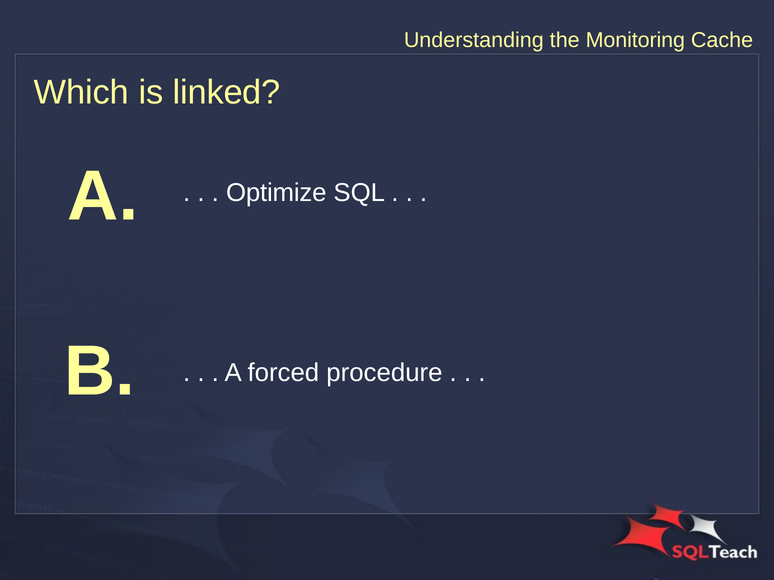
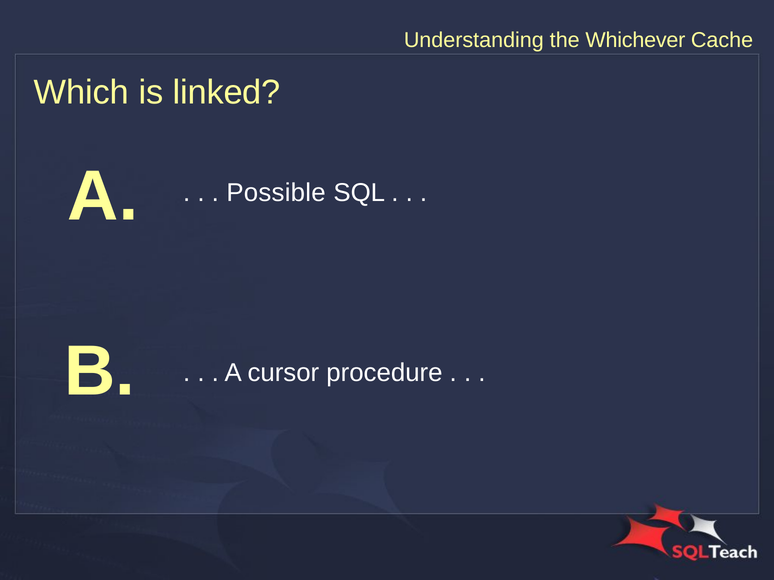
Monitoring: Monitoring -> Whichever (635, 40)
Optimize: Optimize -> Possible (276, 193)
forced: forced -> cursor (283, 373)
